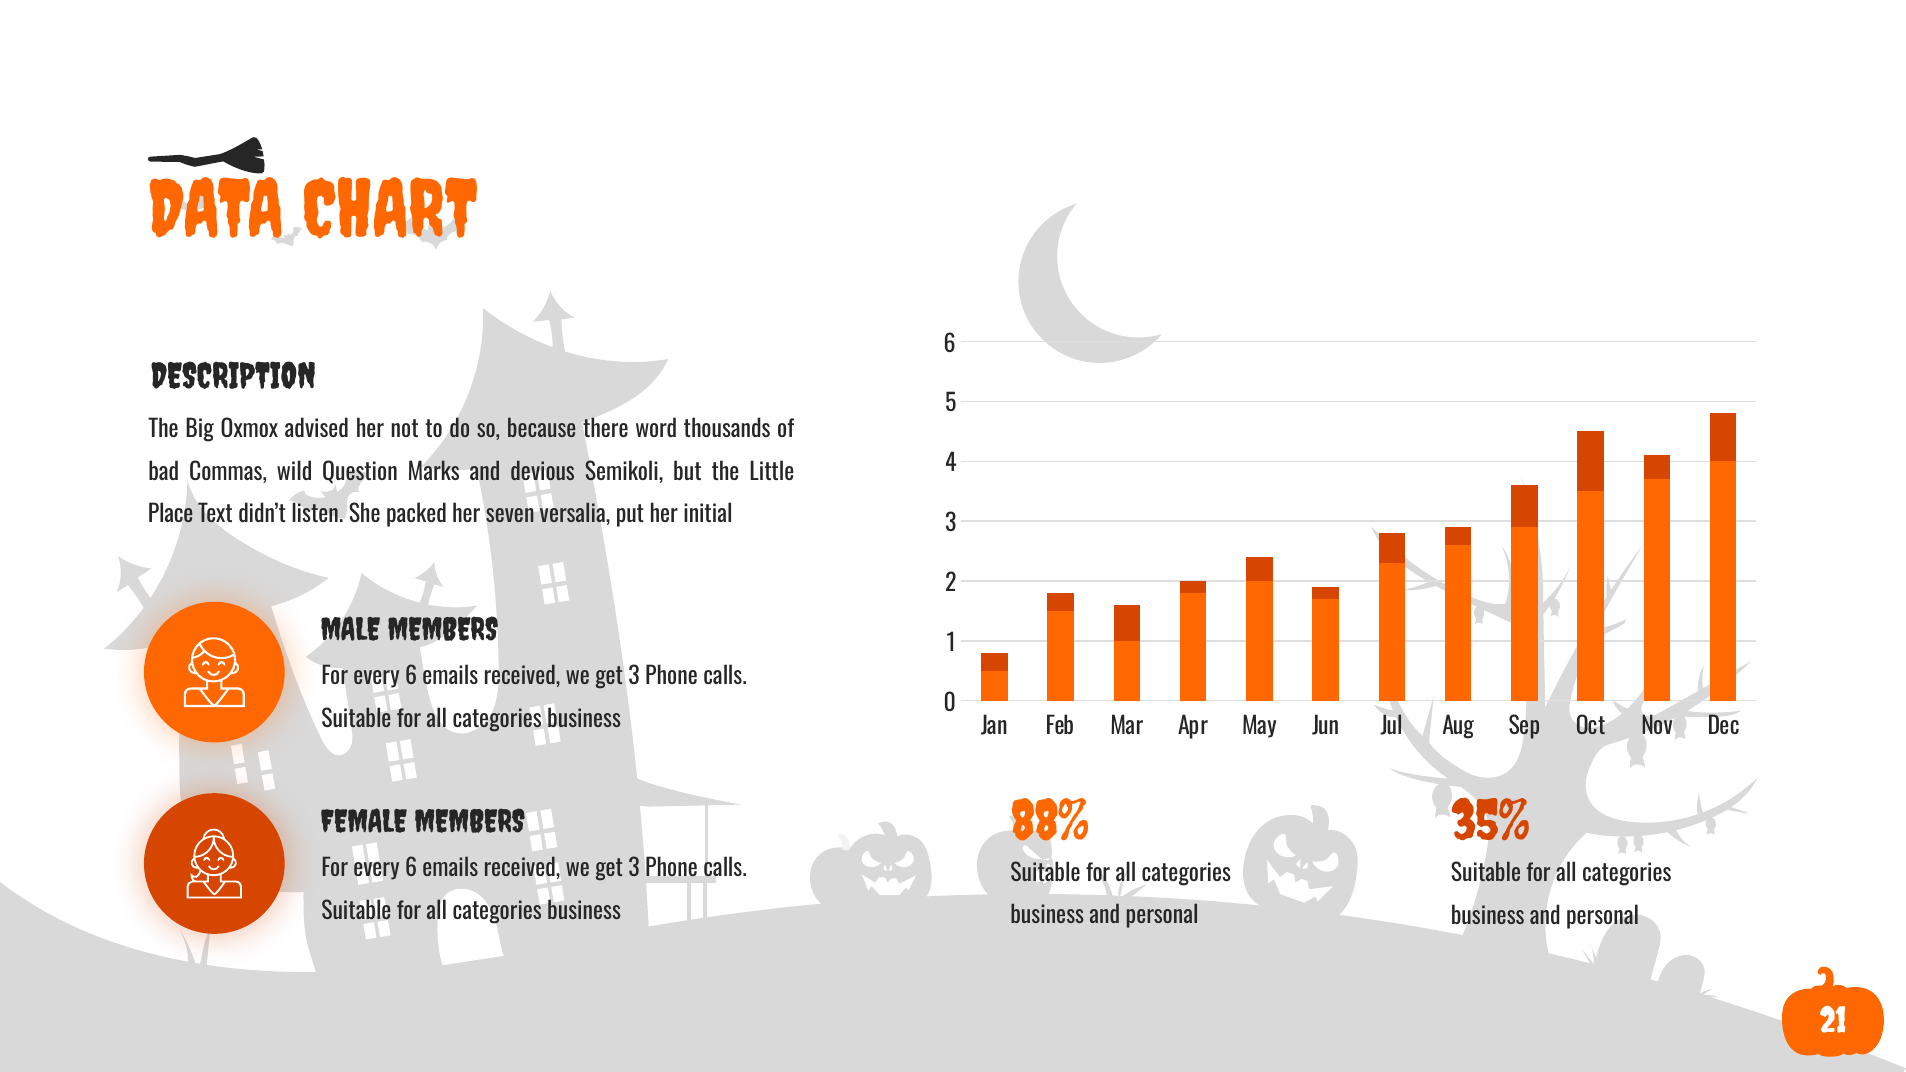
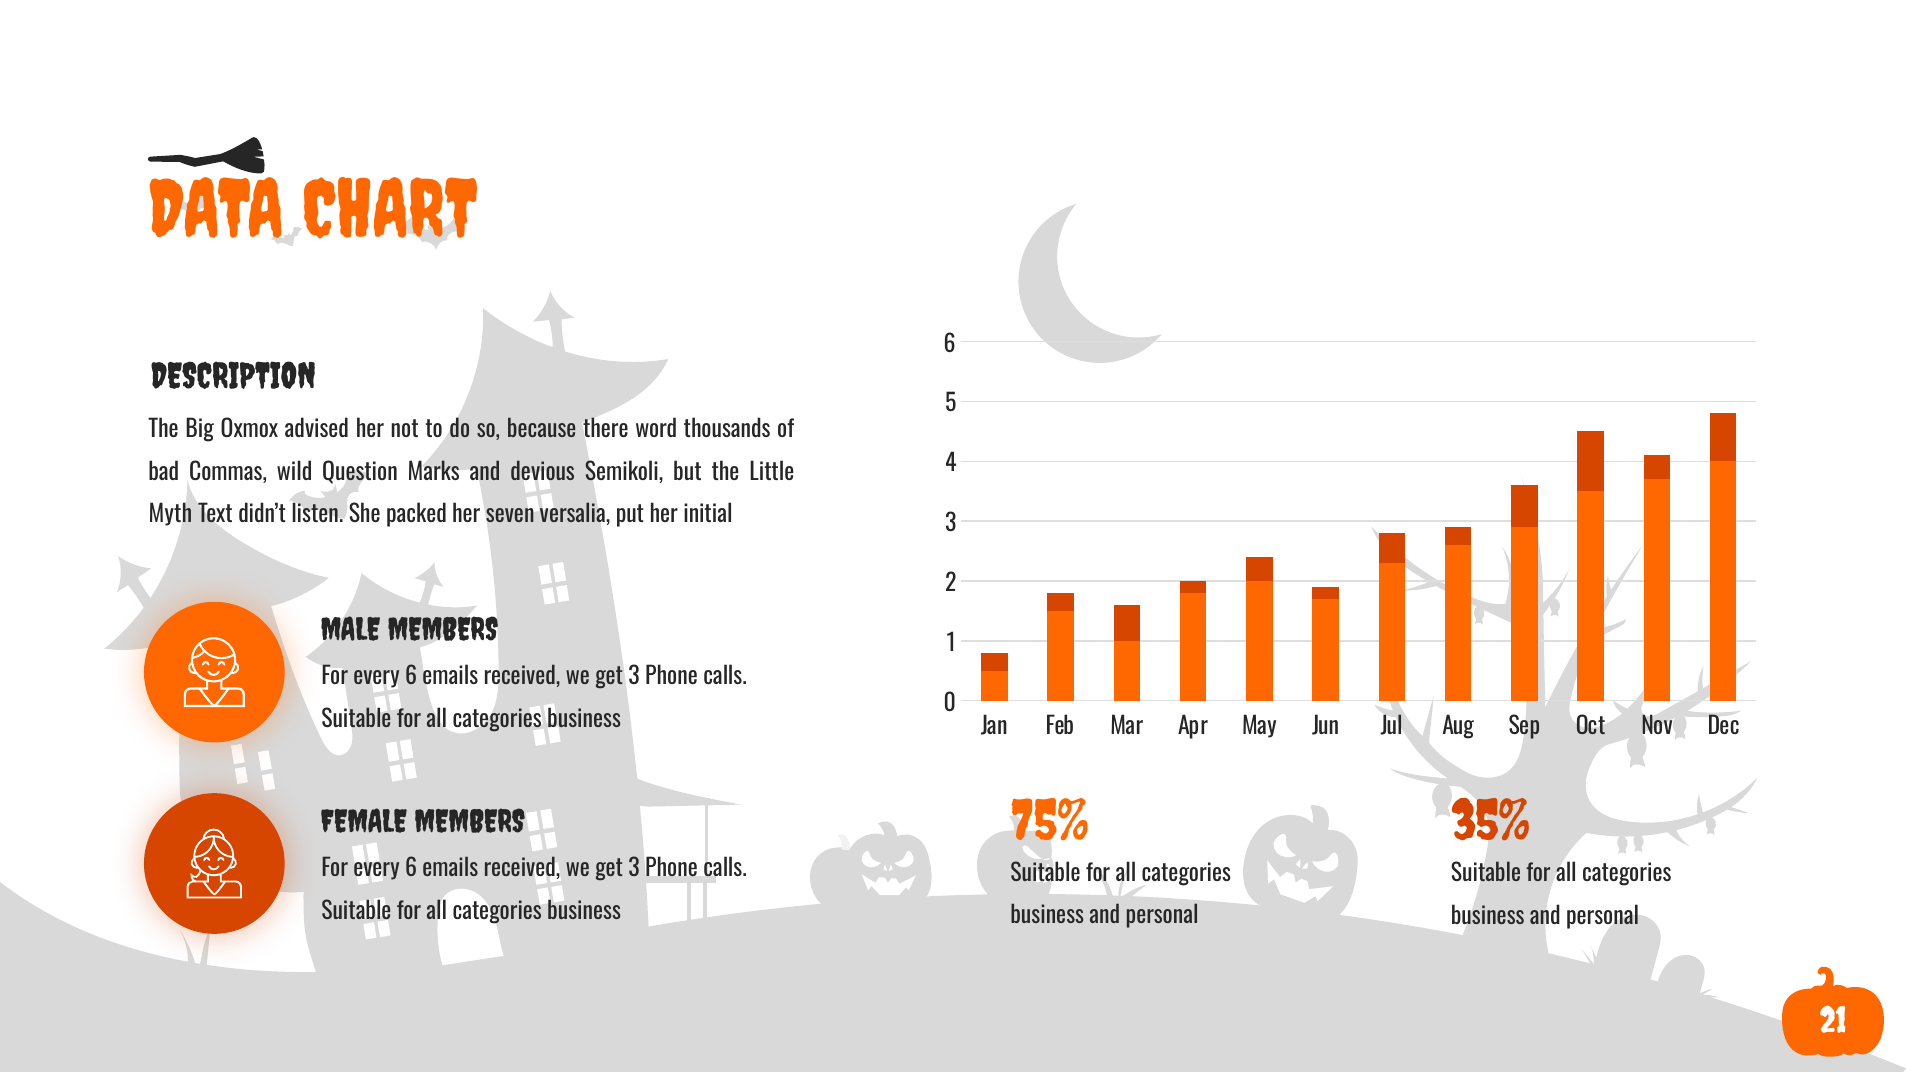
Place: Place -> Myth (170, 515)
88%: 88% -> 75% (1050, 822)
